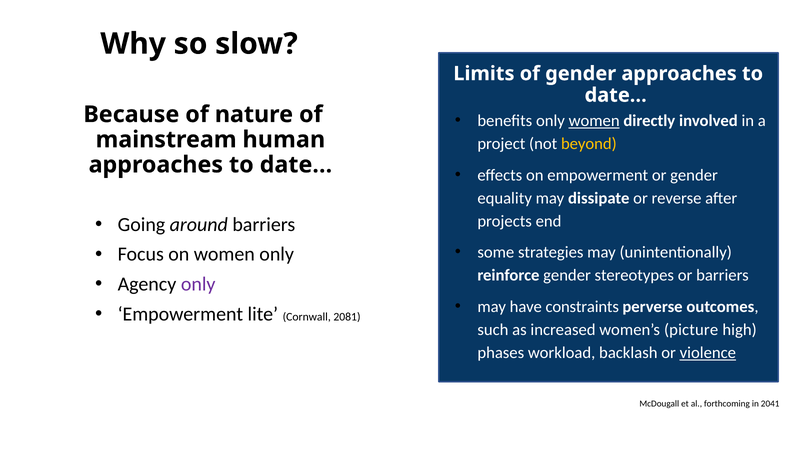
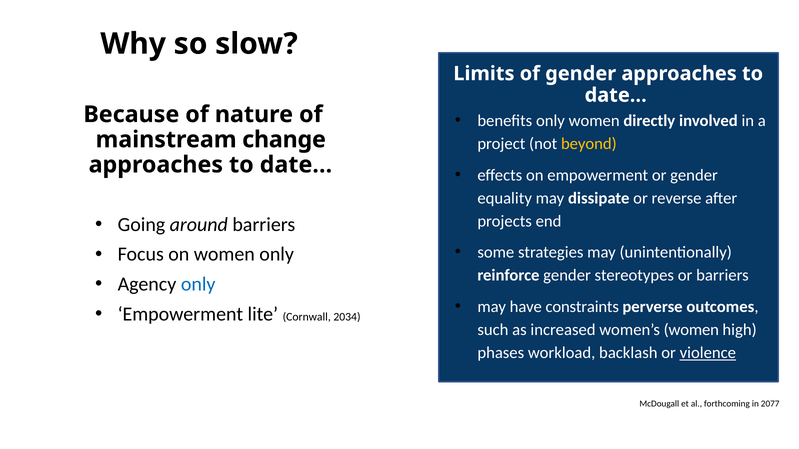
women underline: present -> none (594, 121)
human: human -> change (284, 140)
only colour: purple -> blue (198, 284)
2081: 2081 -> 2034 (347, 317)
women’s picture: picture -> women (691, 330)
2041: 2041 -> 2077 (770, 404)
